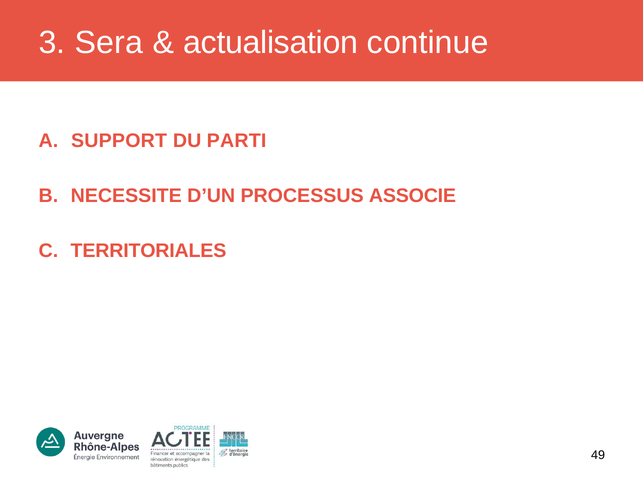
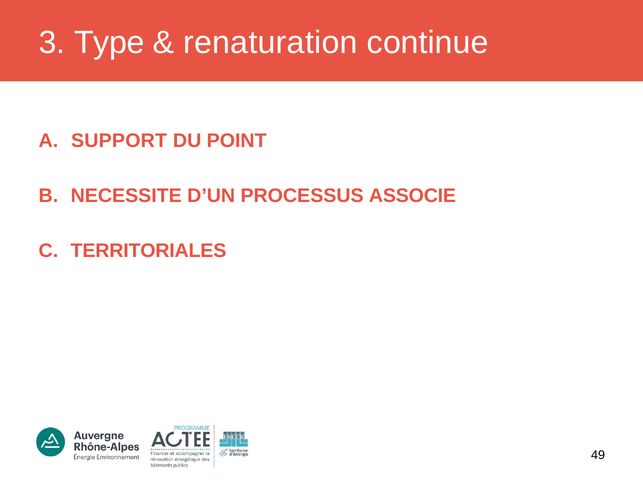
Sera: Sera -> Type (109, 42)
actualisation: actualisation -> renaturation (270, 42)
PARTI: PARTI -> POINT (237, 141)
